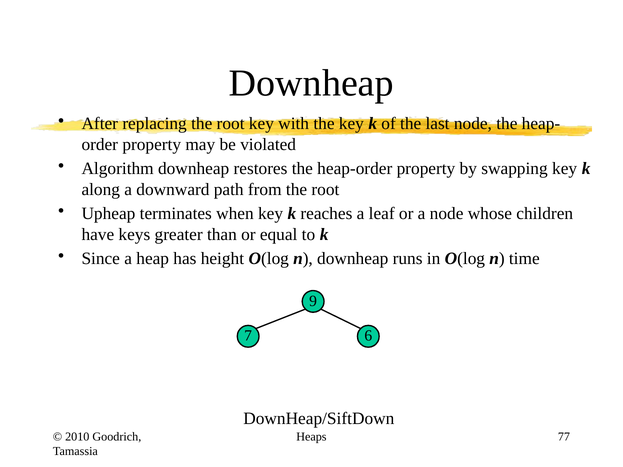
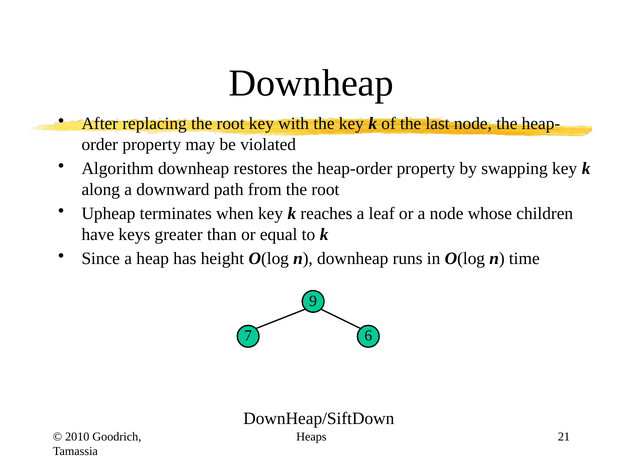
77: 77 -> 21 (564, 437)
